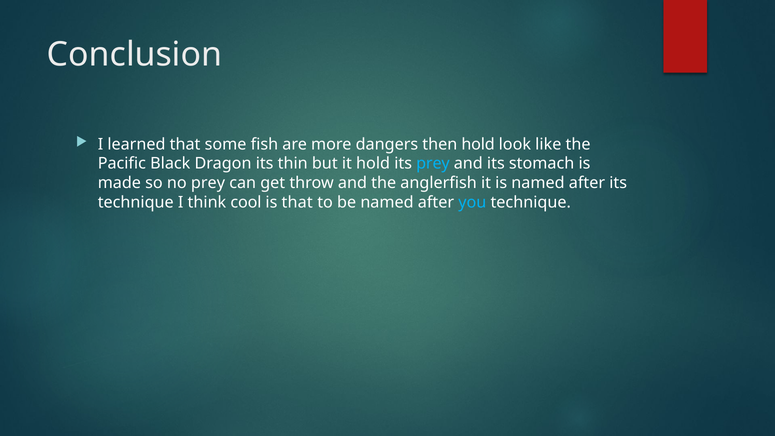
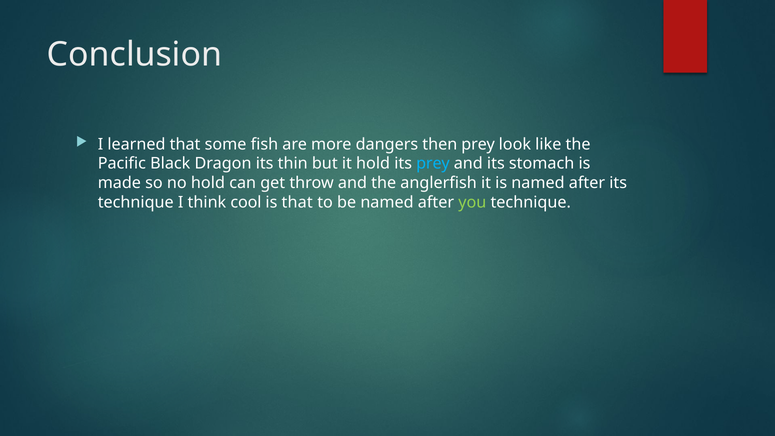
then hold: hold -> prey (478, 144)
no prey: prey -> hold (208, 183)
you colour: light blue -> light green (472, 202)
